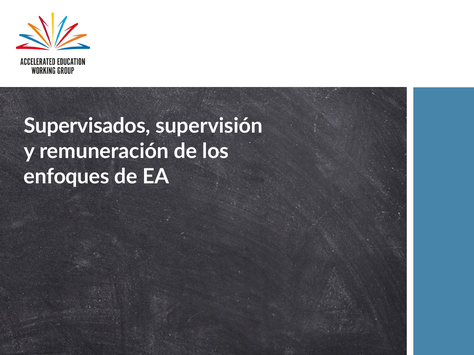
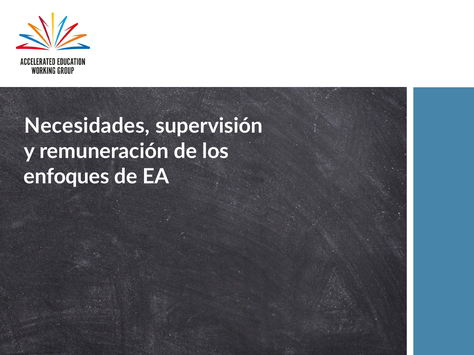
Supervisados: Supervisados -> Necesidades (87, 126)
